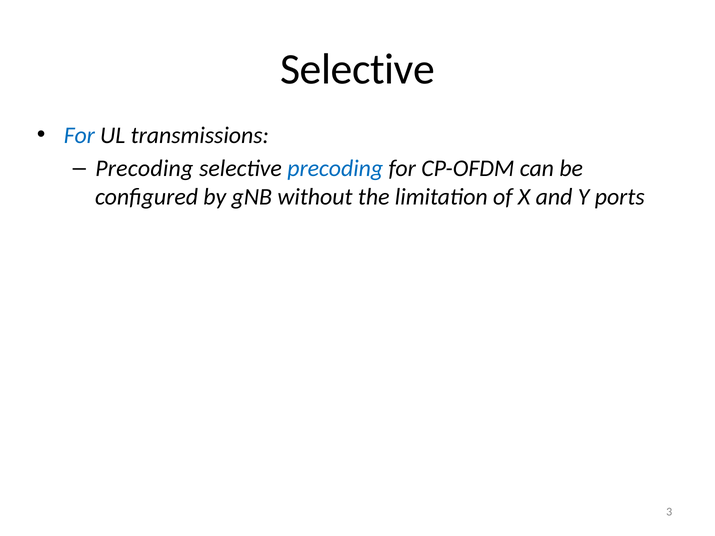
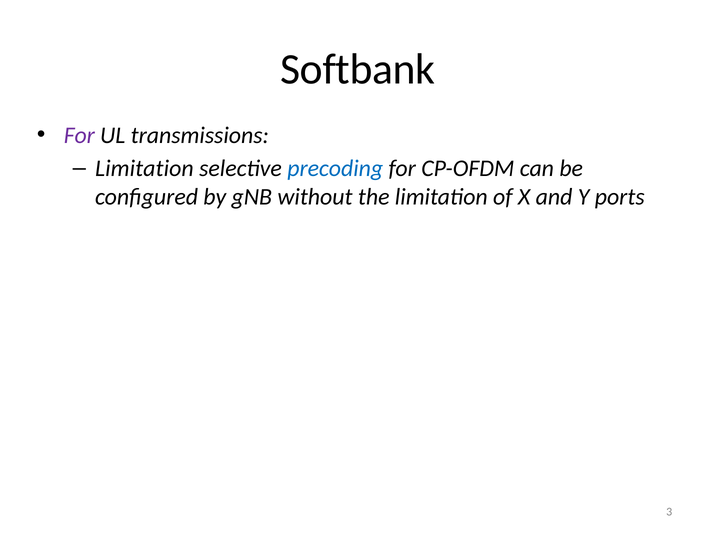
Selective: Selective -> Softbank (358, 69)
For colour: blue -> purple (79, 135)
Precoding: Precoding -> Limitation (144, 169)
